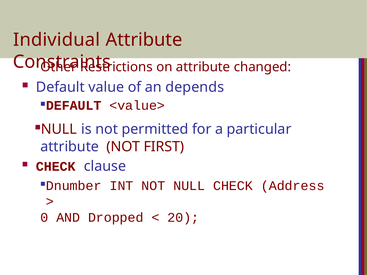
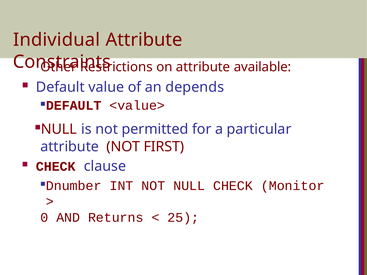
changed: changed -> available (263, 67)
Address: Address -> Monitor (293, 186)
Dropped: Dropped -> Returns (116, 218)
20: 20 -> 25 (183, 218)
